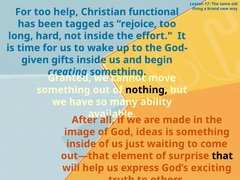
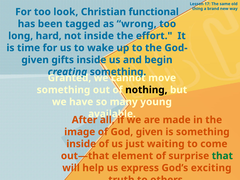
too help: help -> look (66, 12)
rejoice: rejoice -> wrong (137, 24)
ability: ability -> young (156, 102)
God ideas: ideas -> given (149, 132)
that colour: black -> green (222, 156)
